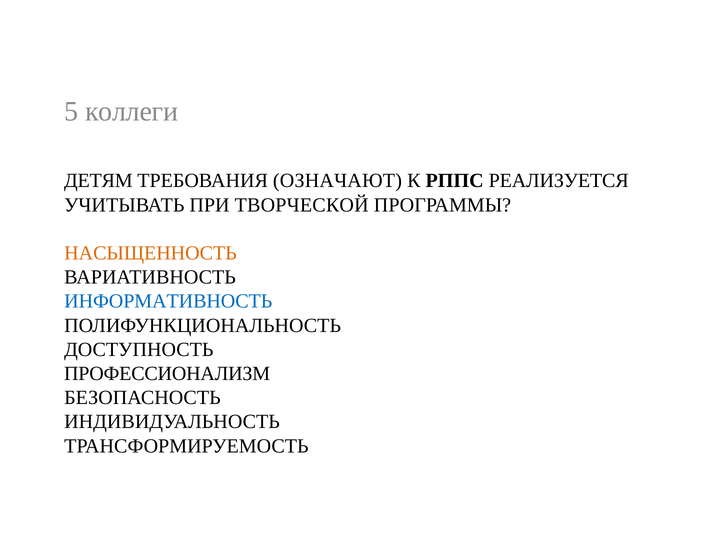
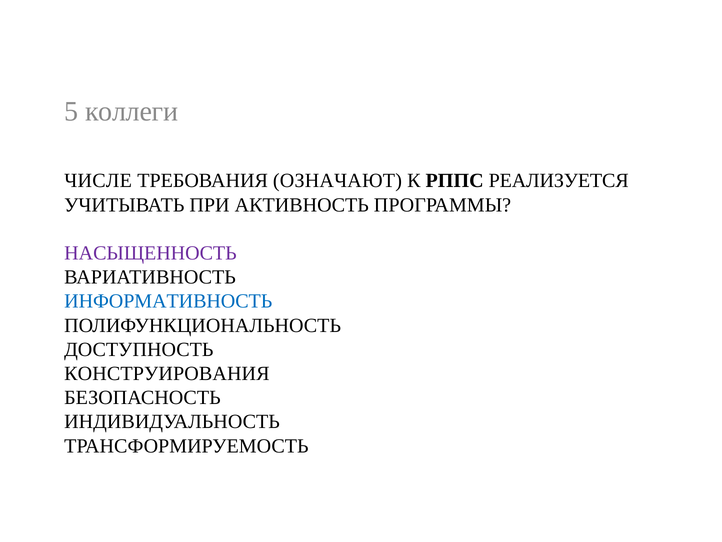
ДЕТЯМ: ДЕТЯМ -> ЧИСЛЕ (98, 181)
ТВОРЧЕСКОЙ: ТВОРЧЕСКОЙ -> АКТИВНОСТЬ (302, 205)
НАСЫЩЕННОСТЬ colour: orange -> purple (150, 253)
ПРОФЕССИОНАЛИЗМ: ПРОФЕССИОНАЛИЗМ -> КОНСТРУИРОВАНИЯ (167, 373)
